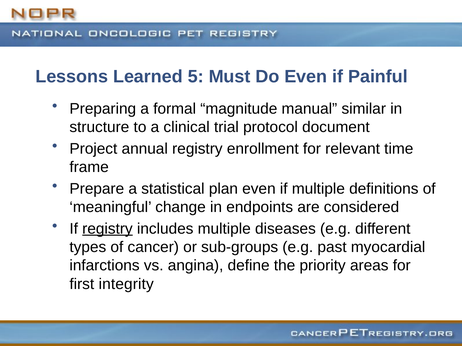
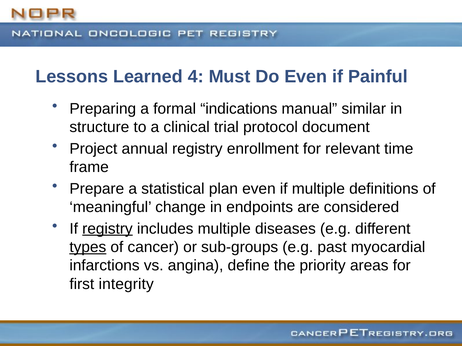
5: 5 -> 4 (196, 77)
magnitude: magnitude -> indications (239, 109)
types underline: none -> present (88, 247)
